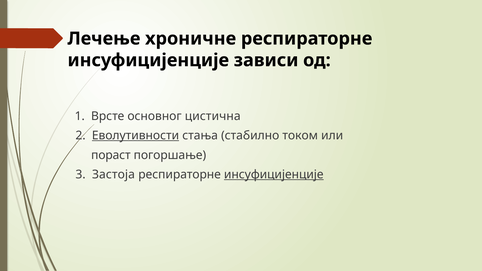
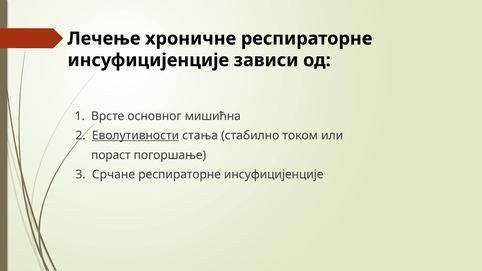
цистична: цистична -> мишићна (213, 116)
Застоја: Застоја -> Срчане (113, 175)
инсуфицијенције underline: present -> none (274, 175)
